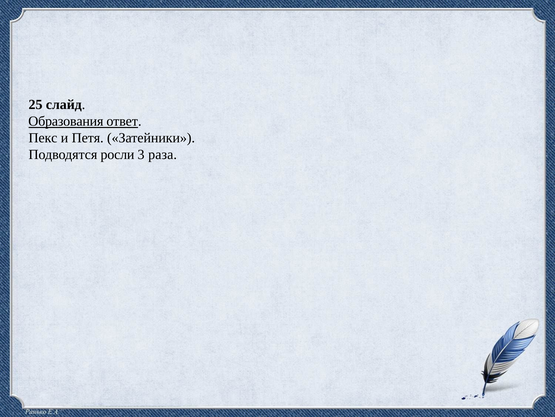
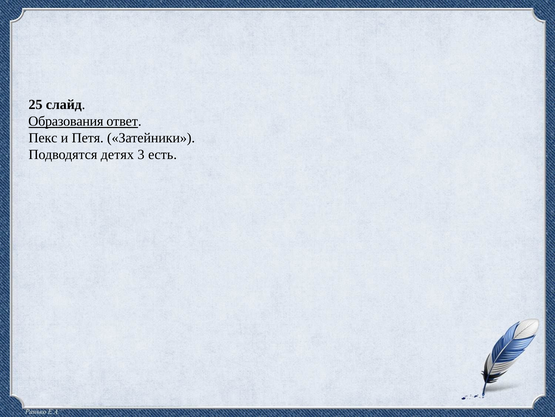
росли: росли -> детях (117, 154)
раза: раза -> есть (163, 154)
